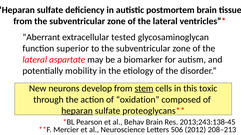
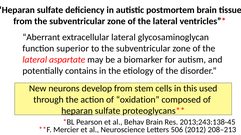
extracellular tested: tested -> lateral (123, 37)
mobility: mobility -> contains (81, 71)
stem underline: present -> none (144, 89)
toxic: toxic -> used (208, 89)
